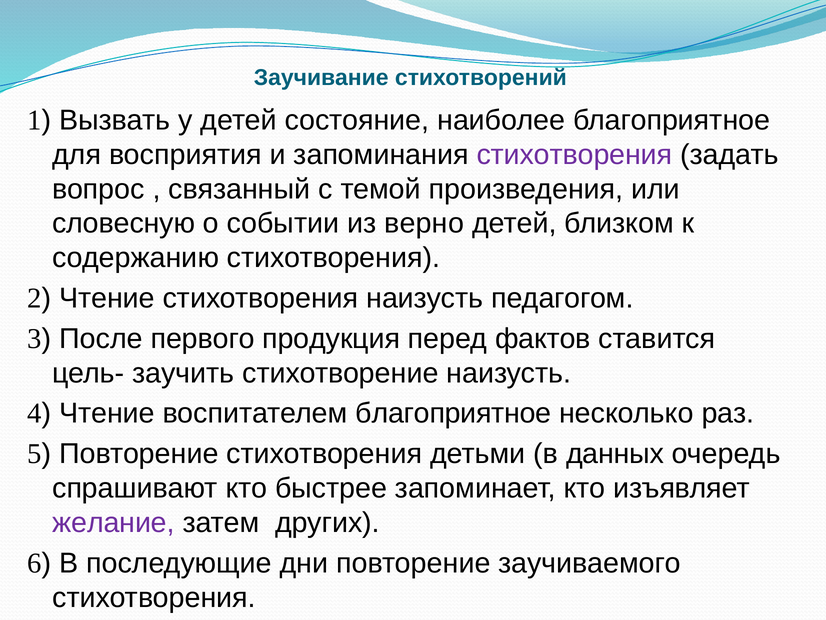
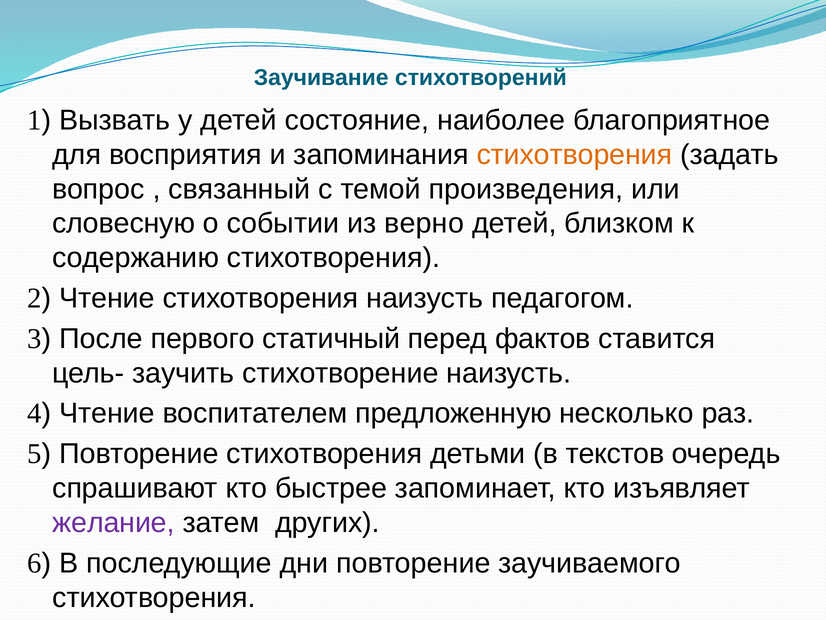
стихотворения colour: purple -> orange (574, 154)
продукция: продукция -> статичный (331, 338)
воспитателем благоприятное: благоприятное -> предложенную (453, 413)
данных: данных -> текстов (615, 454)
